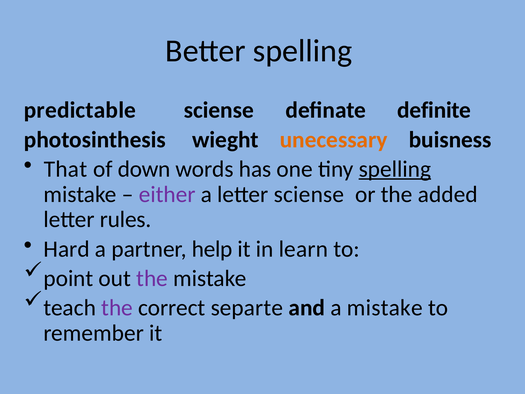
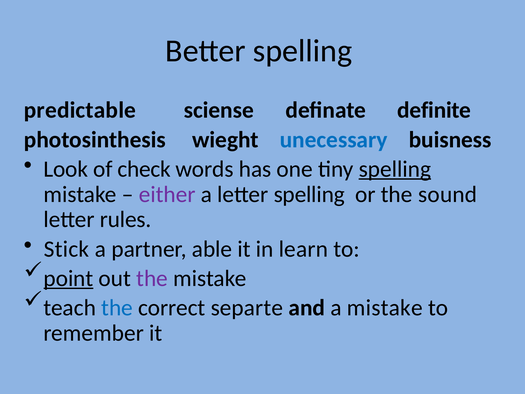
unecessary colour: orange -> blue (334, 140)
That: That -> Look (66, 169)
down: down -> check (144, 169)
letter sciense: sciense -> spelling (309, 194)
added: added -> sound (448, 194)
Hard: Hard -> Stick (67, 249)
help: help -> able (212, 249)
point underline: none -> present (68, 278)
the colour: purple -> blue (117, 308)
